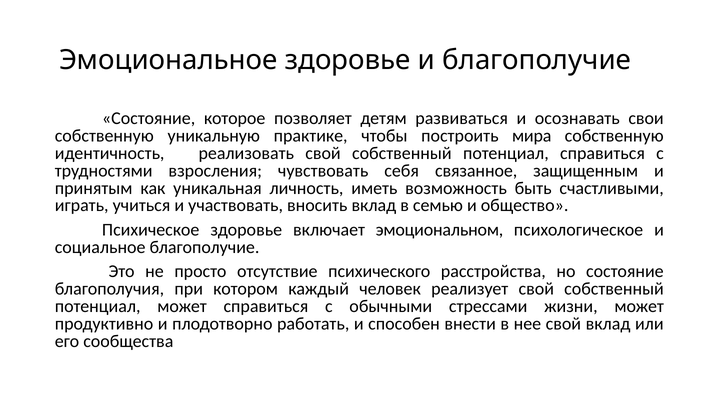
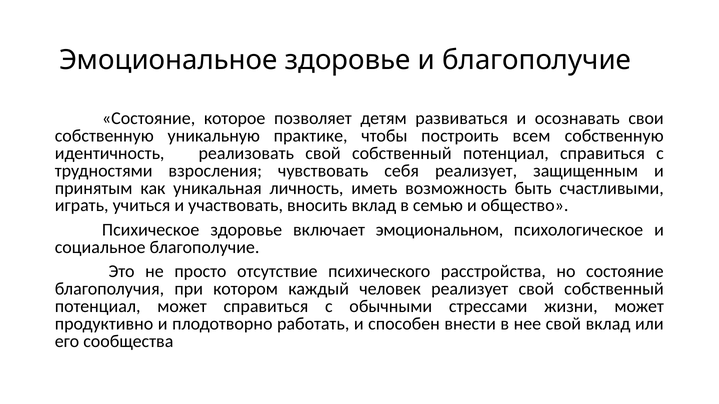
мира: мира -> всем (532, 136)
себя связанное: связанное -> реализует (476, 171)
